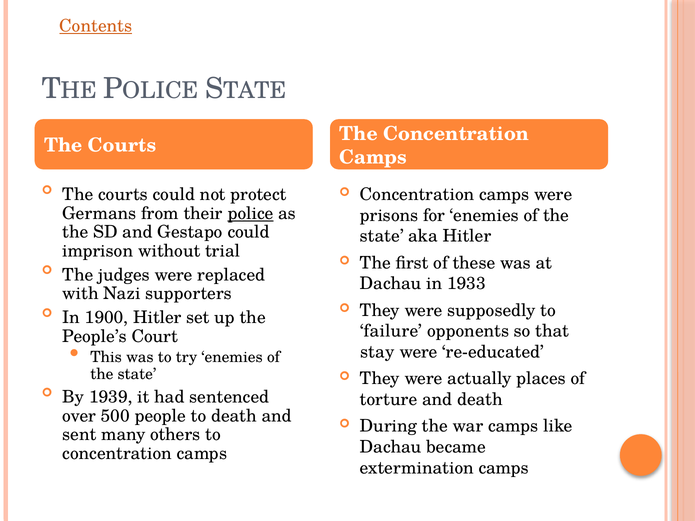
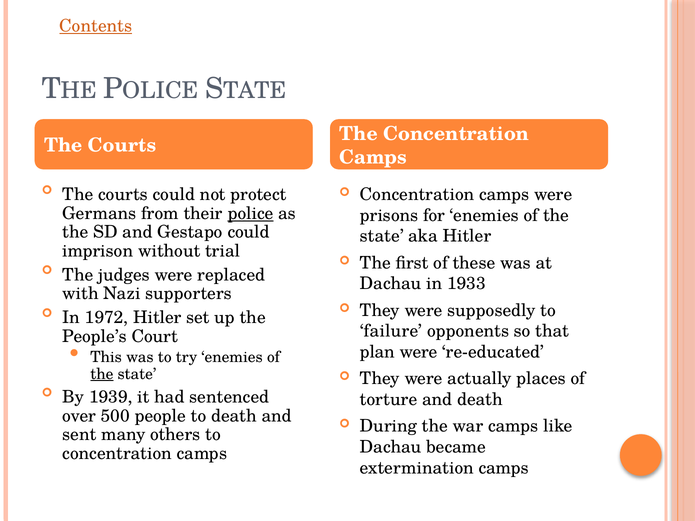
1900: 1900 -> 1972 (107, 318)
stay: stay -> plan (377, 352)
the underline: none -> present (102, 374)
